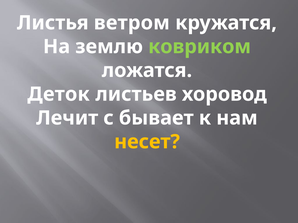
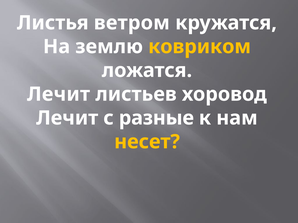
ковриком colour: light green -> yellow (200, 47)
Деток: Деток -> Лечит (59, 94)
бывает: бывает -> разные (156, 118)
